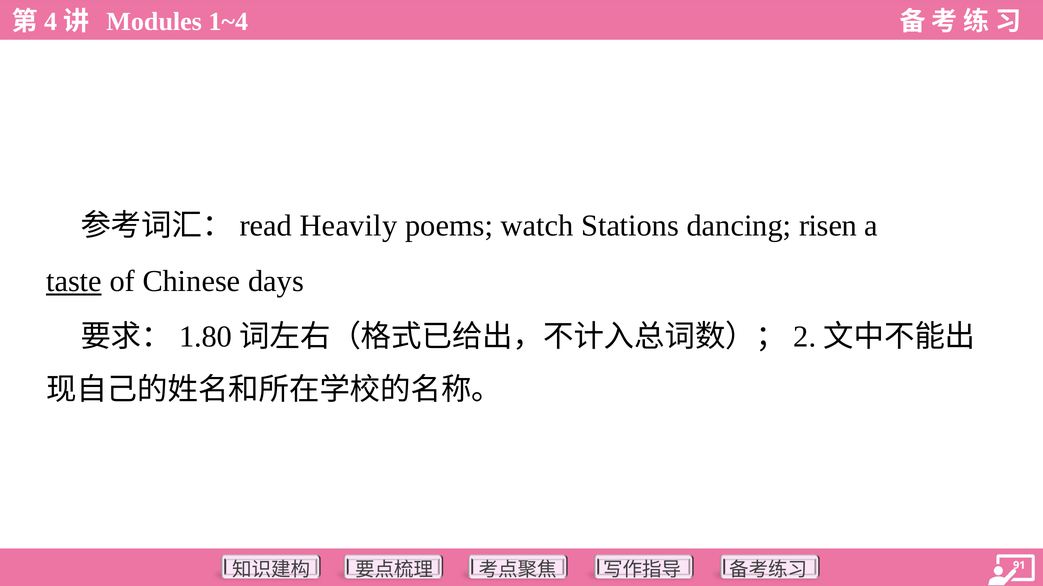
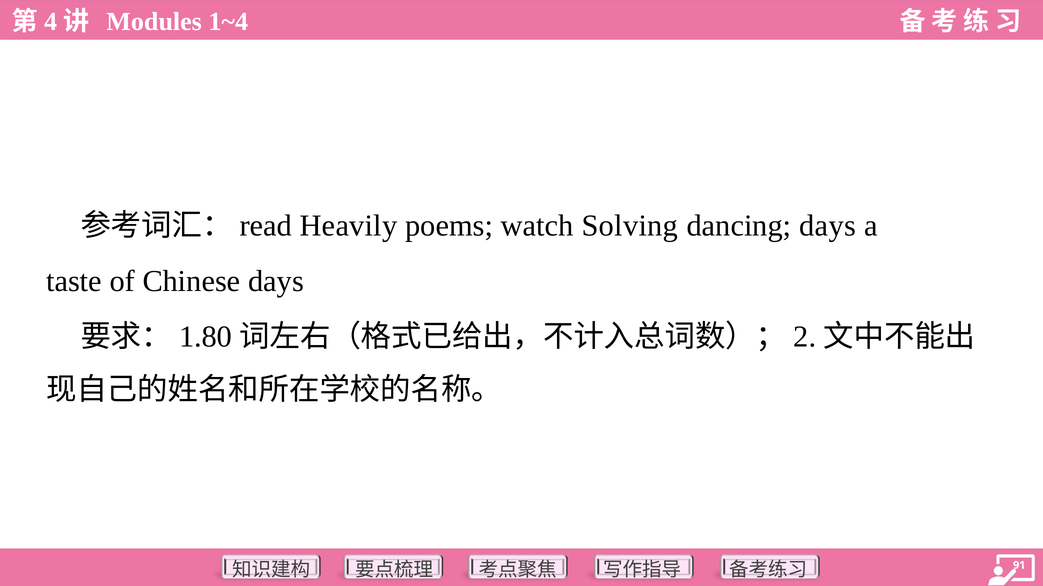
Stations: Stations -> Solving (630, 226)
dancing risen: risen -> days (828, 226)
taste underline: present -> none (74, 282)
